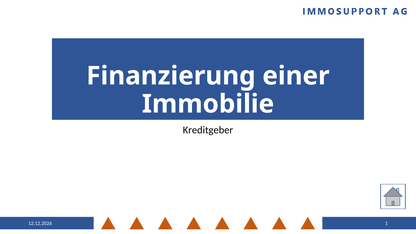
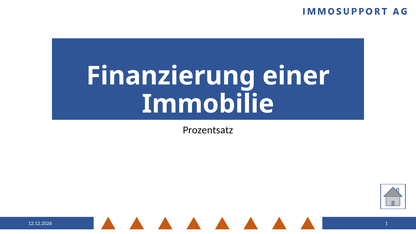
Kreditgeber: Kreditgeber -> Prozentsatz (208, 130)
